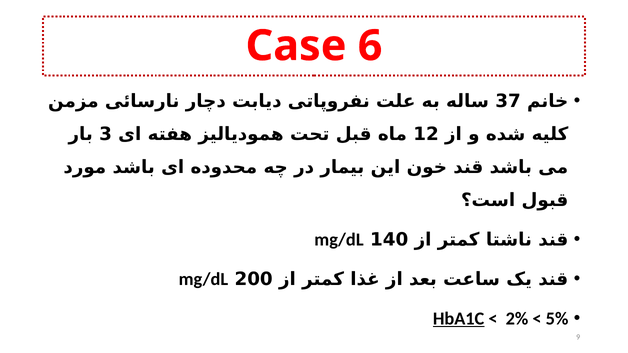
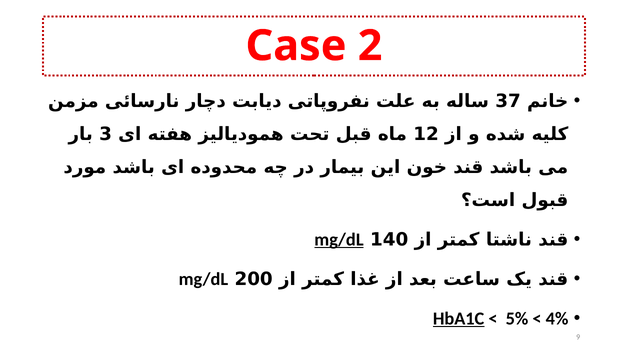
6: 6 -> 2 (370, 46)
mg/dL underline: none -> present (339, 240)
2%: 2% -> 5% (517, 319)
5%: 5% -> 4% (557, 319)
